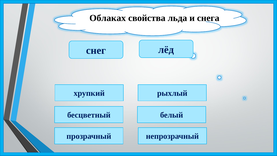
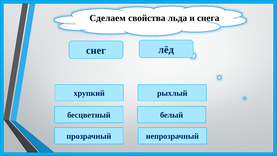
Облаках: Облаках -> Сделаем (108, 18)
